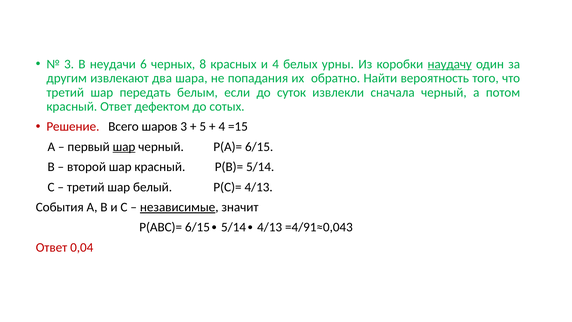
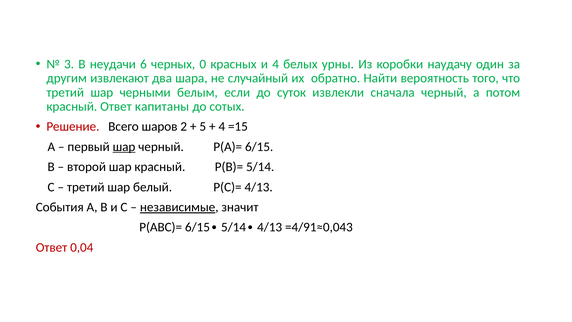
8: 8 -> 0 (203, 64)
наудачу underline: present -> none (450, 64)
попадания: попадания -> случайный (258, 78)
передать: передать -> черными (145, 92)
дефектом: дефектом -> капитаны (162, 106)
шаров 3: 3 -> 2 (184, 127)
